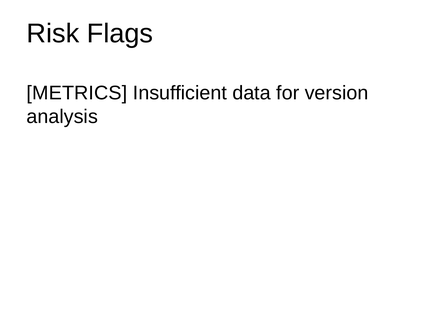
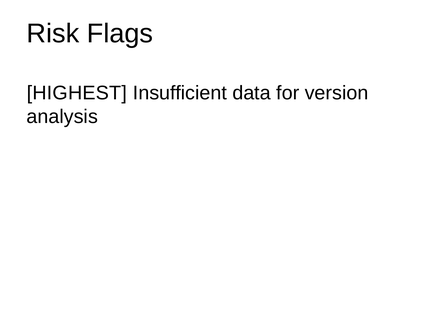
METRICS: METRICS -> HIGHEST (77, 93)
